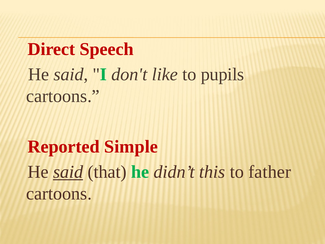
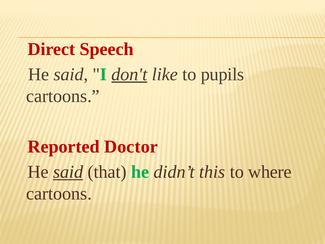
don't underline: none -> present (129, 74)
Simple: Simple -> Doctor (131, 146)
father: father -> where (270, 172)
